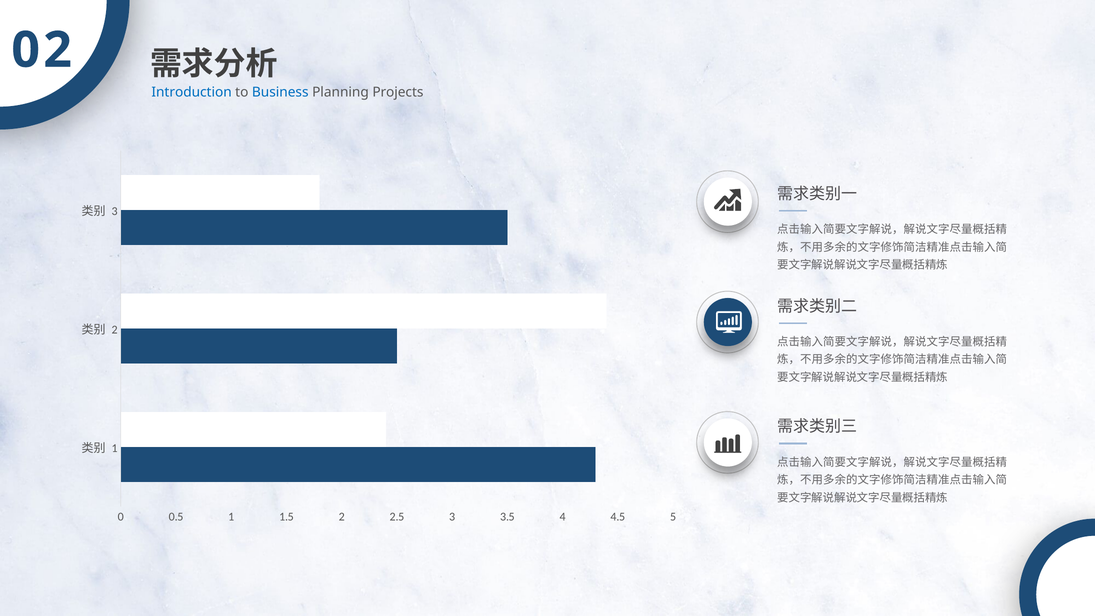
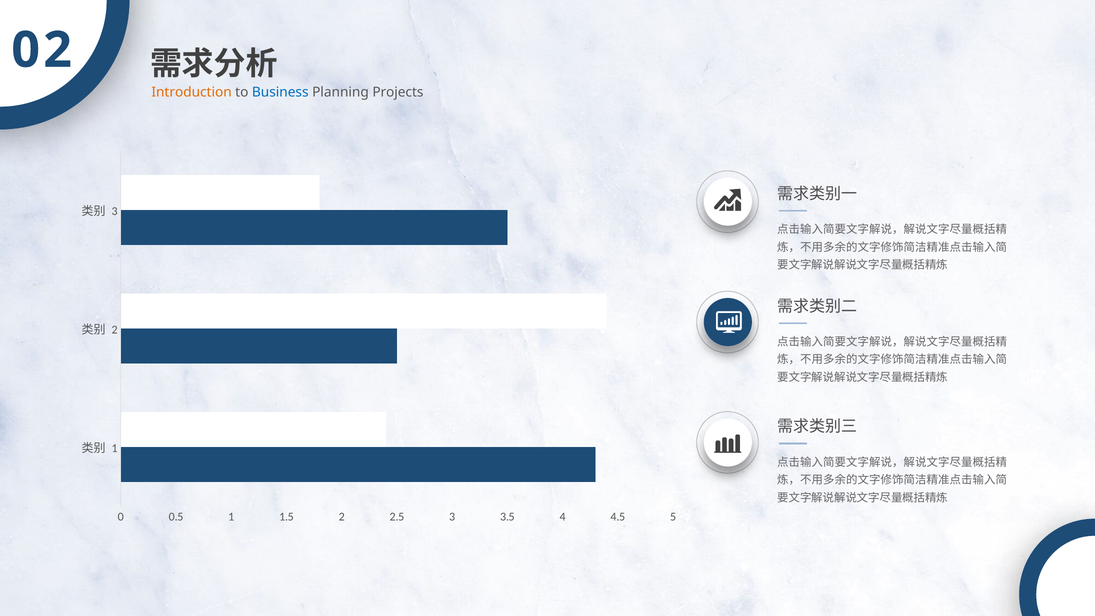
Introduction colour: blue -> orange (192, 92)
